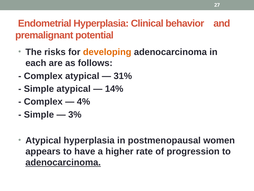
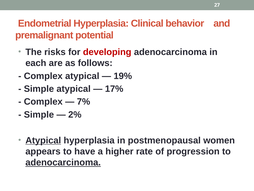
developing colour: orange -> red (107, 52)
31%: 31% -> 19% (123, 76)
14%: 14% -> 17% (114, 89)
4%: 4% -> 7% (84, 101)
3%: 3% -> 2% (75, 114)
Atypical underline: none -> present (43, 140)
